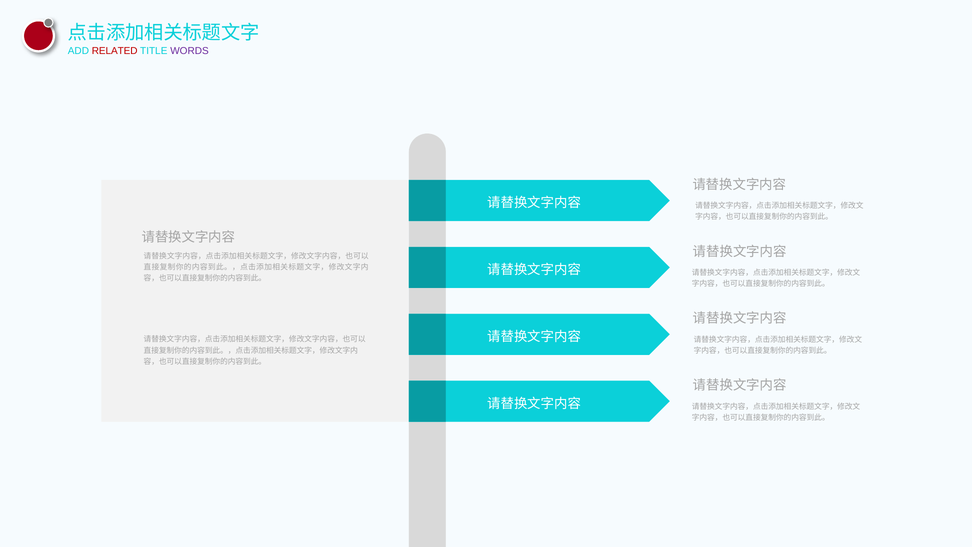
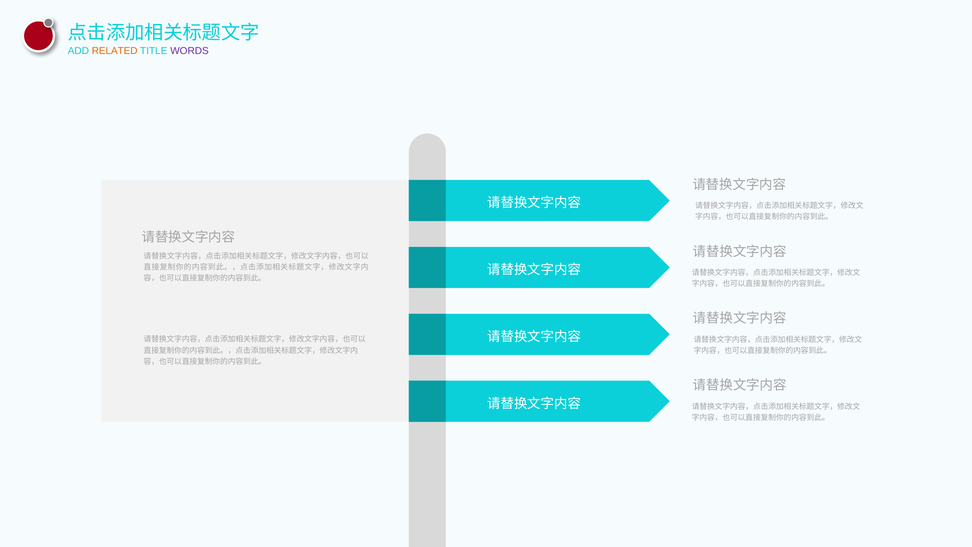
RELATED colour: red -> orange (115, 51)
